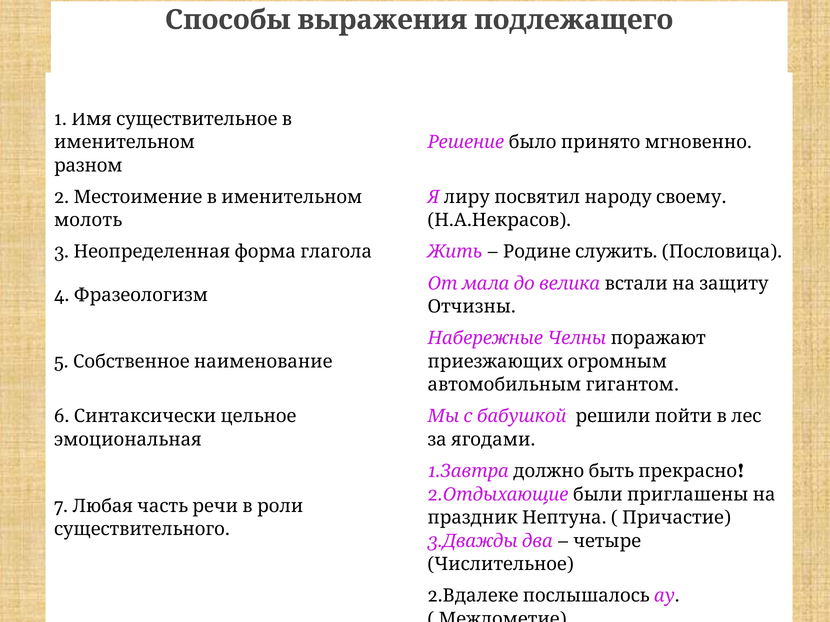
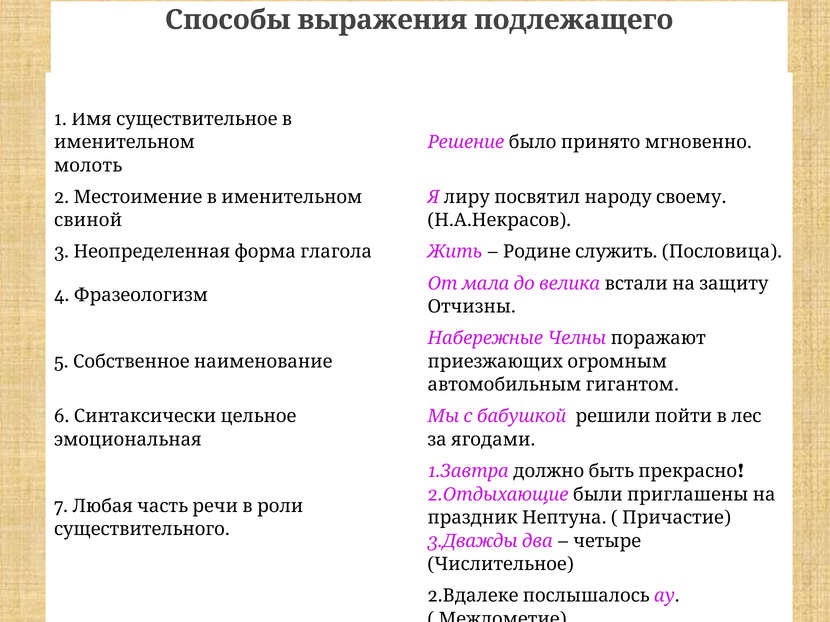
разном: разном -> молоть (88, 166)
молоть: молоть -> свиной (88, 221)
